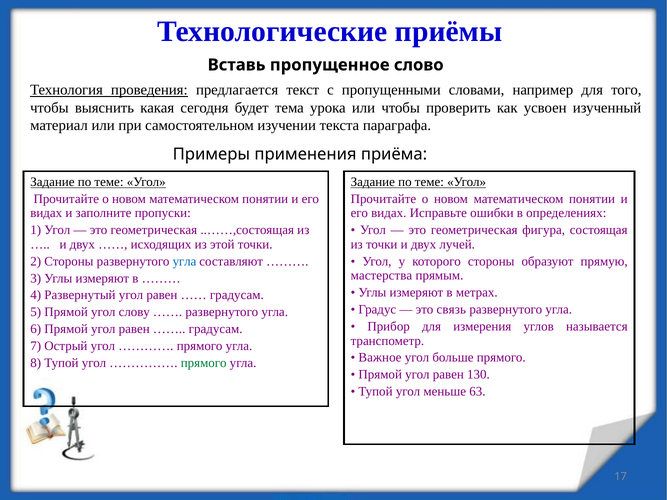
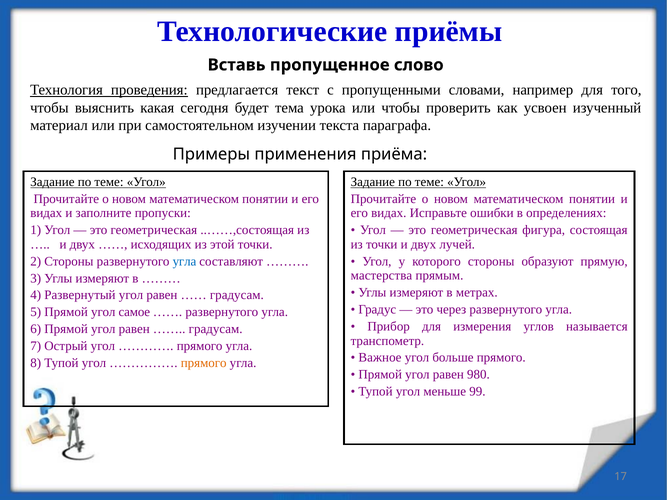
связь: связь -> через (451, 310)
слову: слову -> самое (134, 312)
прямого colour: green -> orange (204, 363)
130: 130 -> 980 (478, 375)
63: 63 -> 99 (477, 392)
